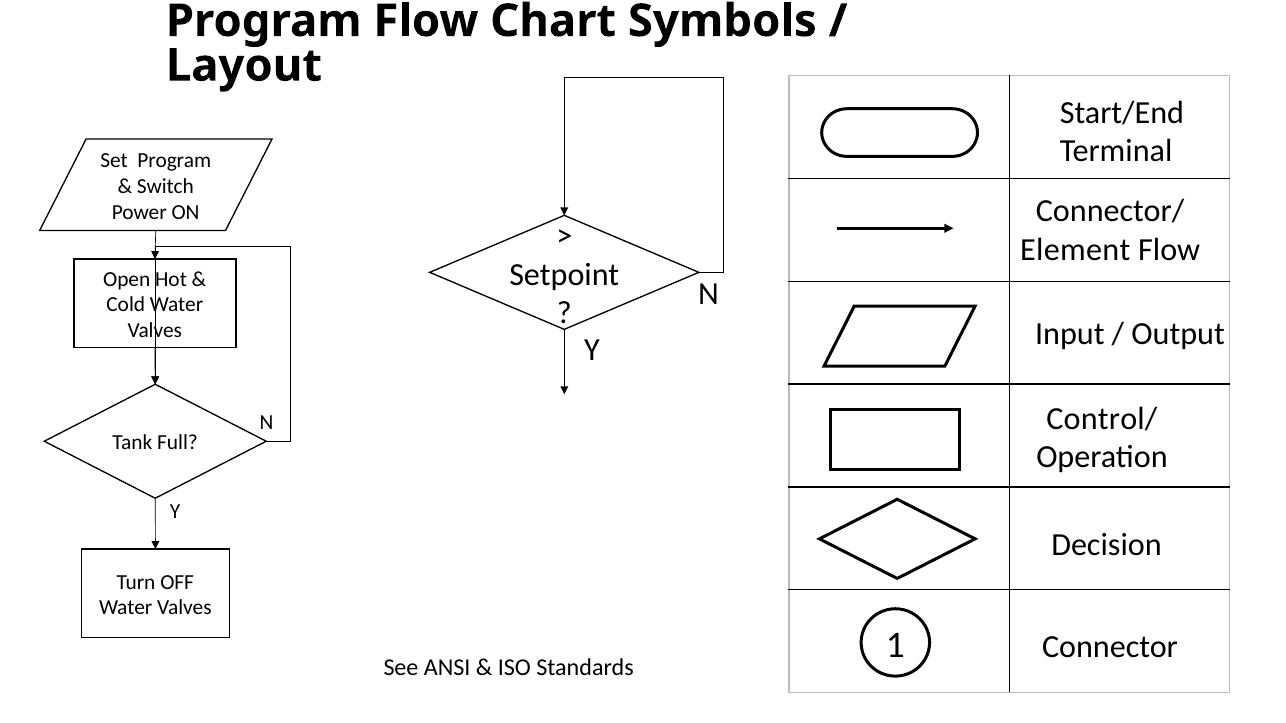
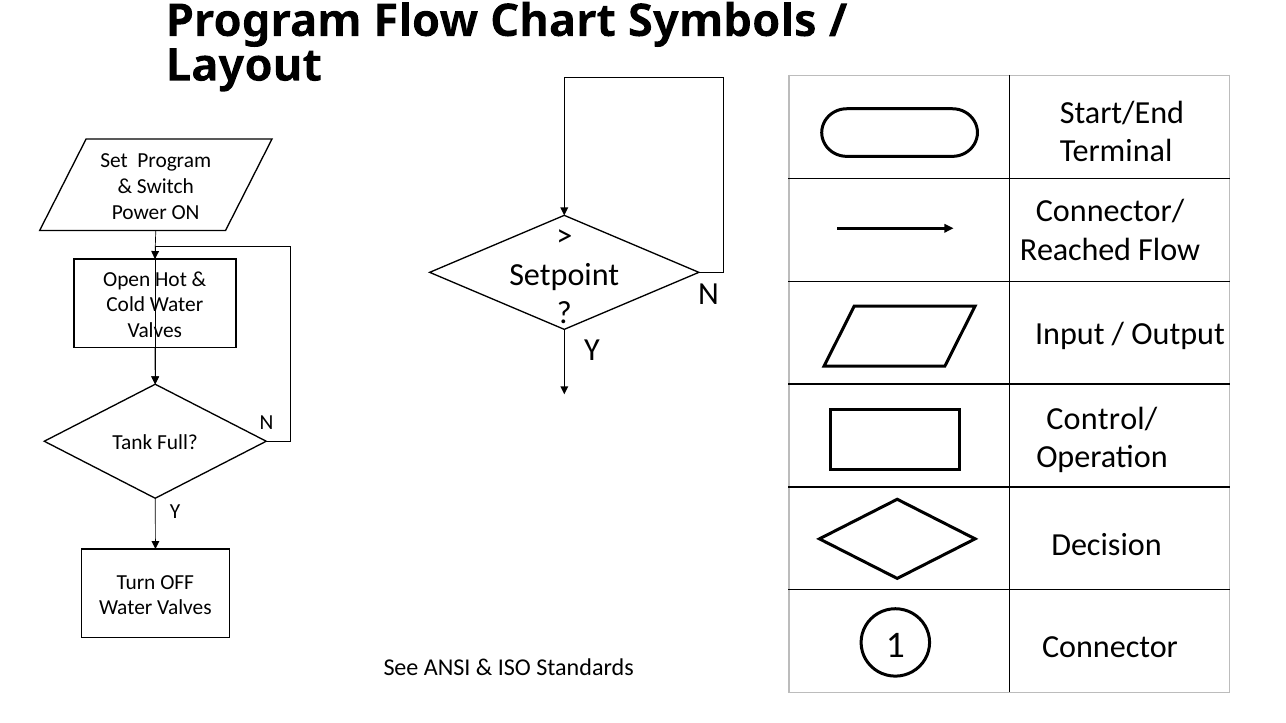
Element: Element -> Reached (1075, 250)
